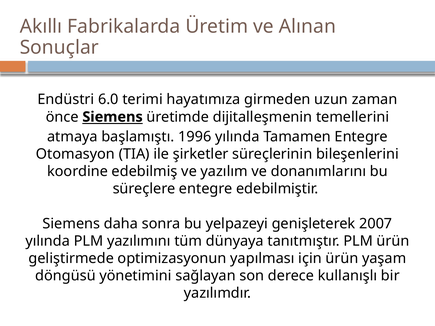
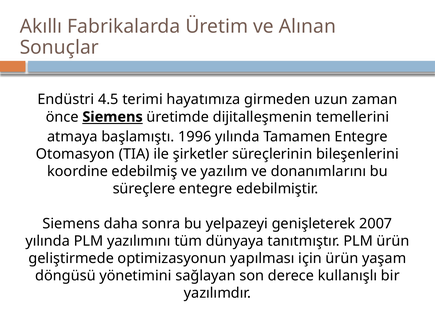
6.0: 6.0 -> 4.5 (108, 100)
